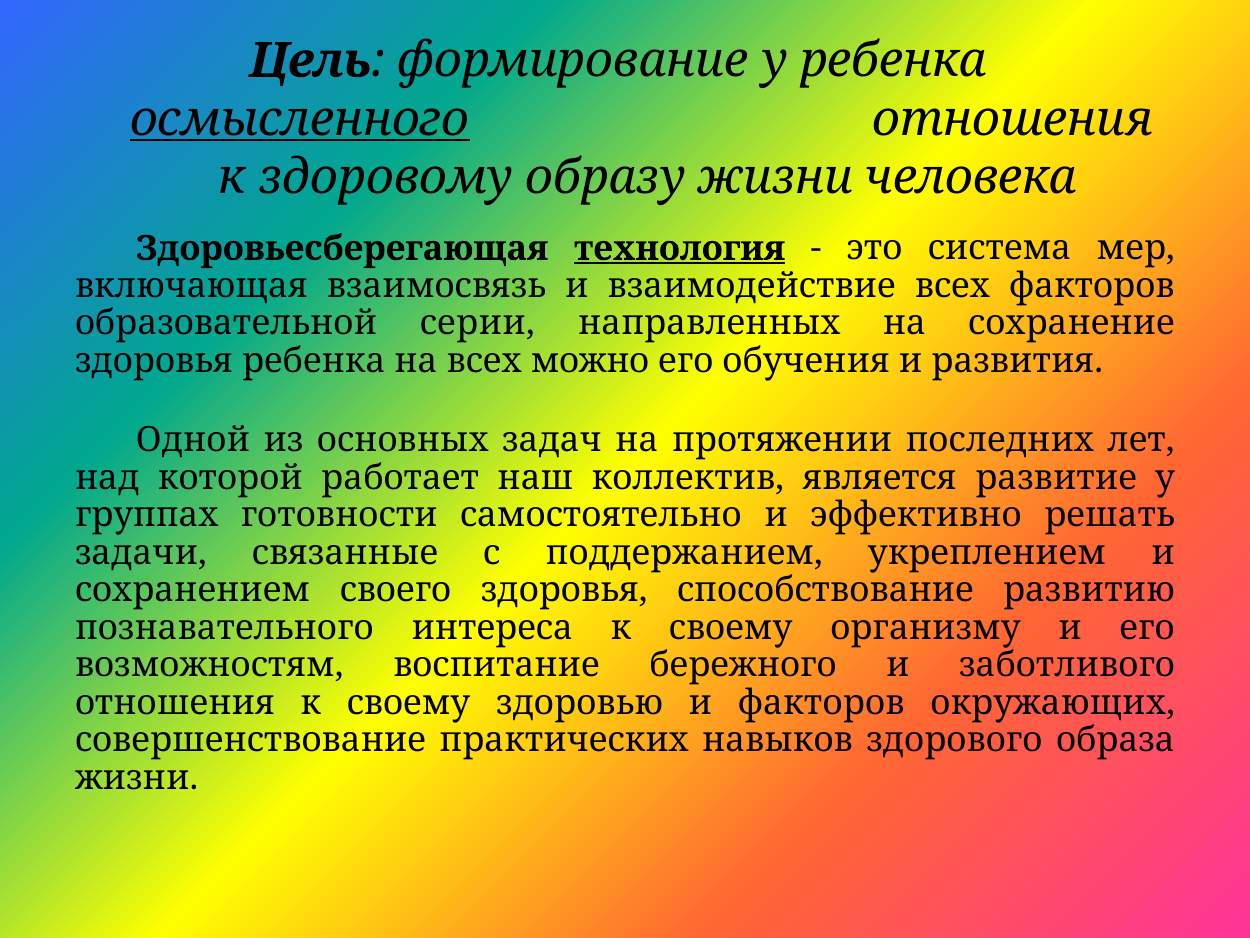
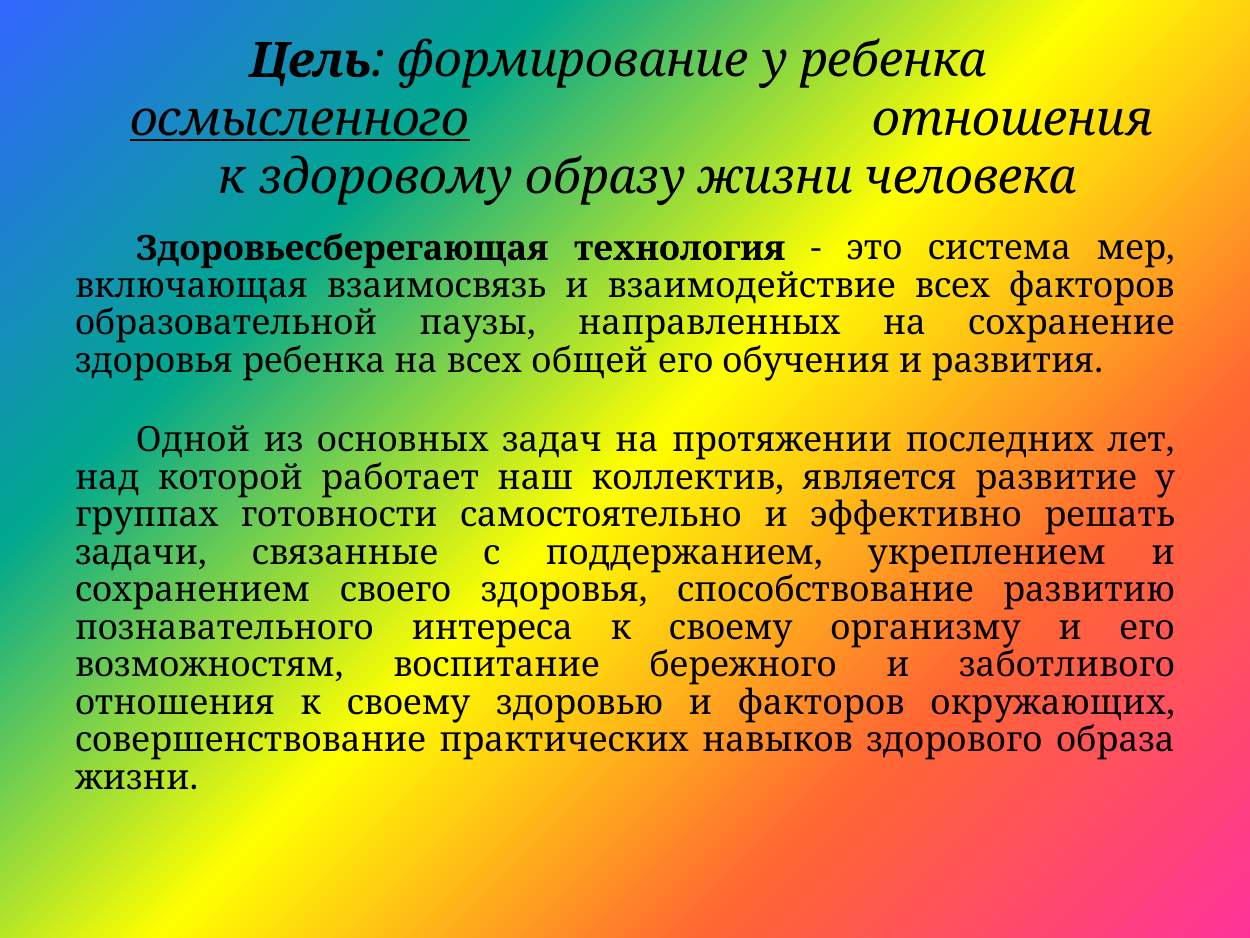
технология underline: present -> none (680, 248)
серии: серии -> паузы (478, 323)
можно: можно -> общей (590, 361)
